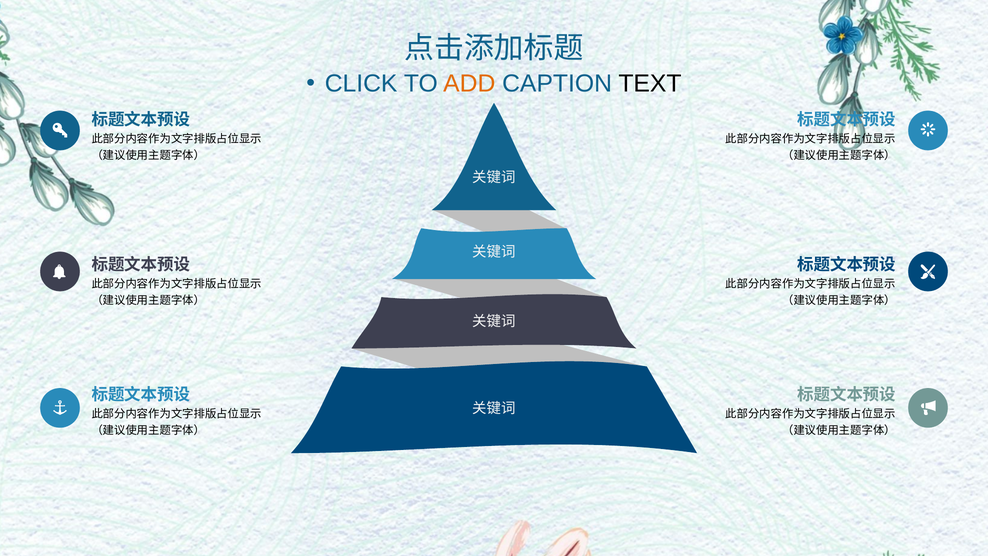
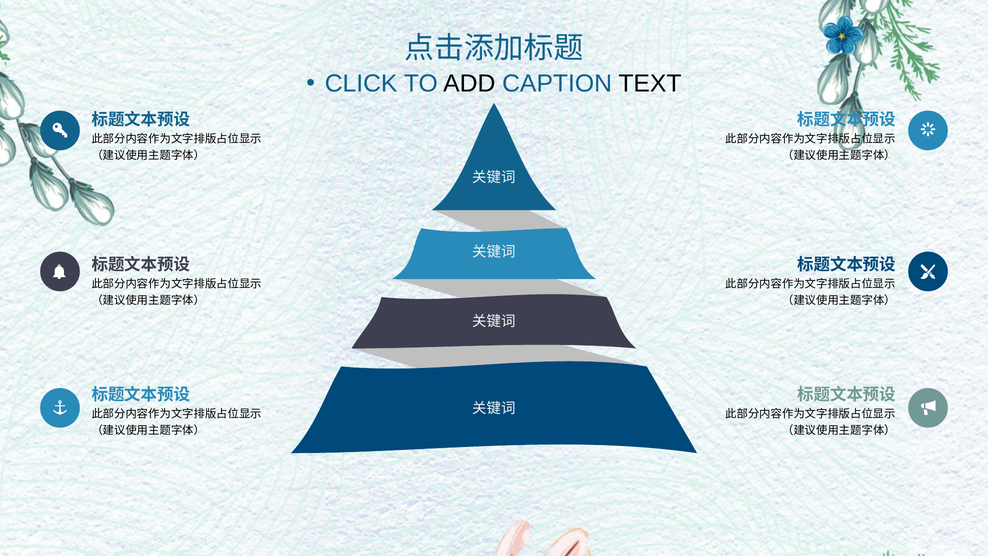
ADD colour: orange -> black (469, 84)
